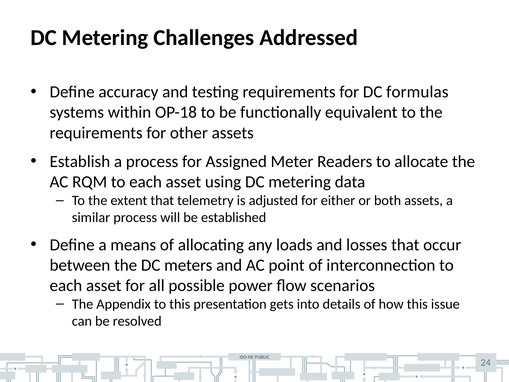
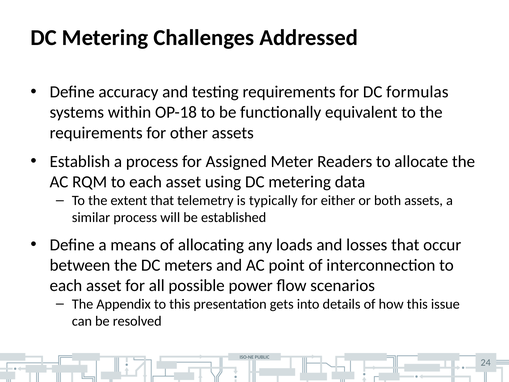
adjusted: adjusted -> typically (273, 200)
